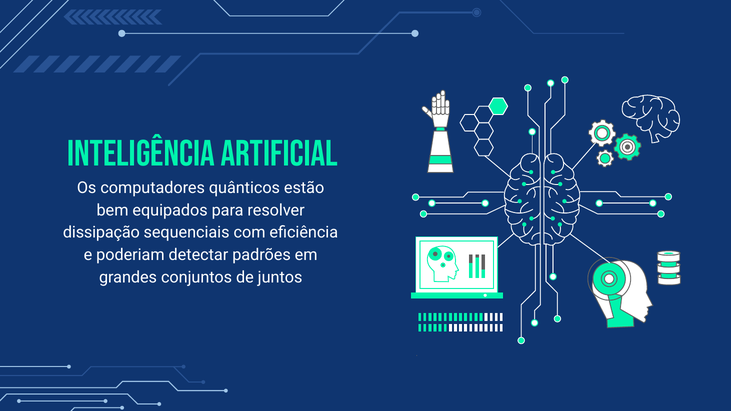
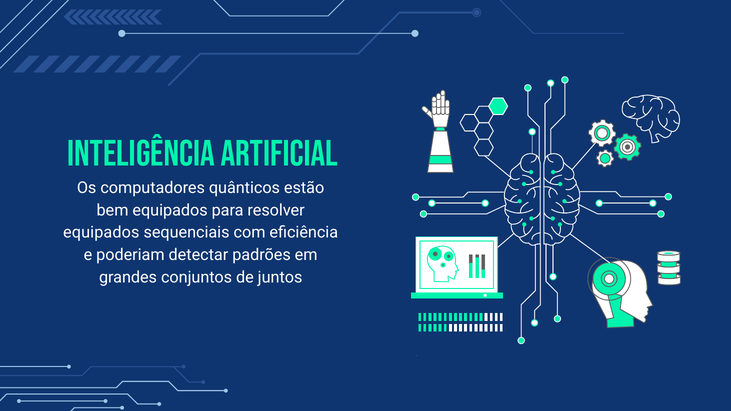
dissipação: dissipação -> equipados (101, 233)
